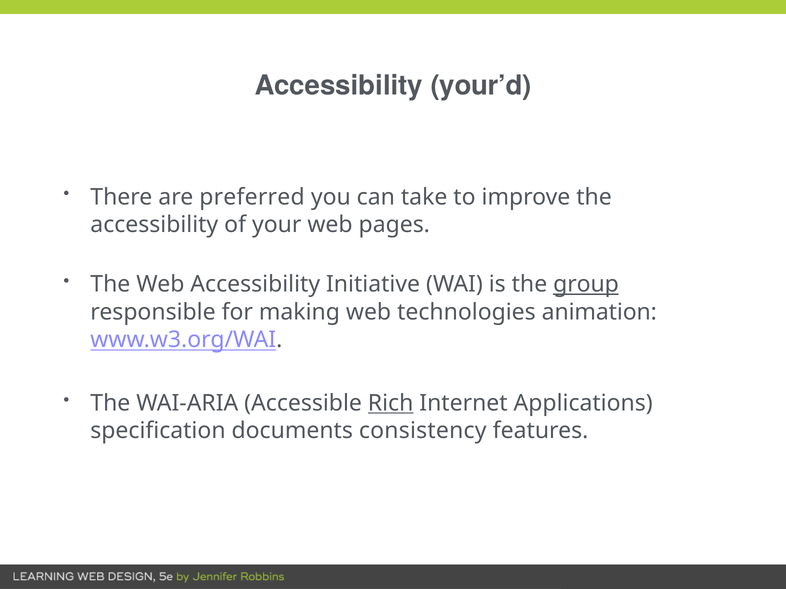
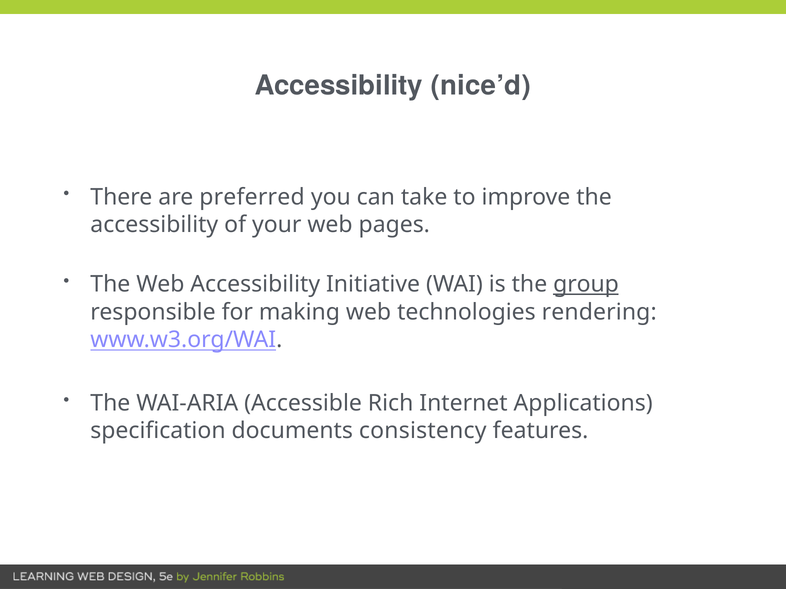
your’d: your’d -> nice’d (481, 86)
animation: animation -> rendering (599, 312)
Rich underline: present -> none (391, 403)
